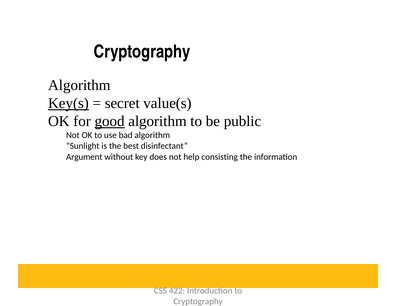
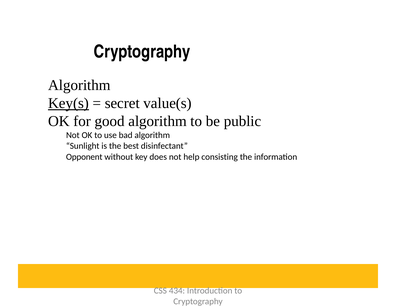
good underline: present -> none (110, 121)
Argument: Argument -> Opponent (84, 157)
422: 422 -> 434 (177, 291)
